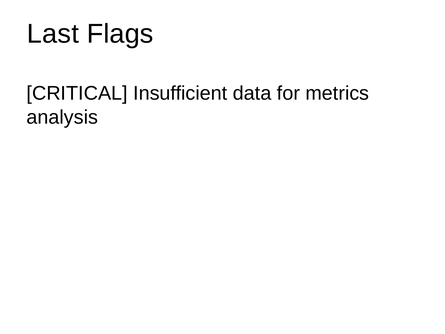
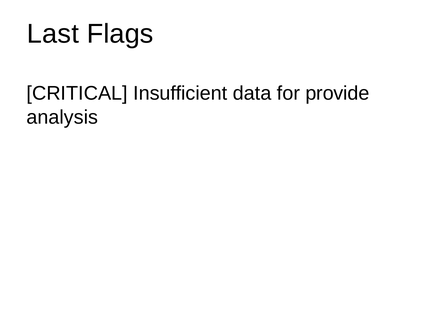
metrics: metrics -> provide (337, 93)
